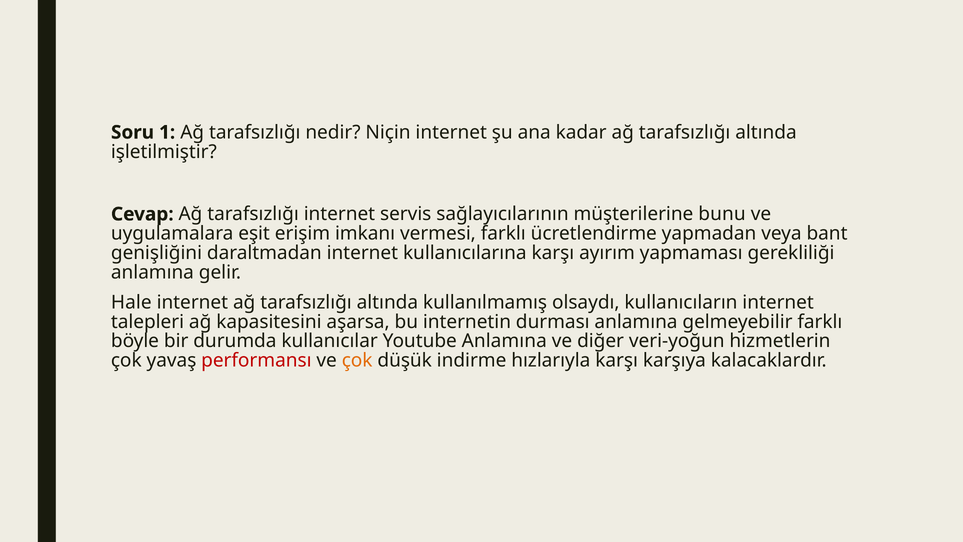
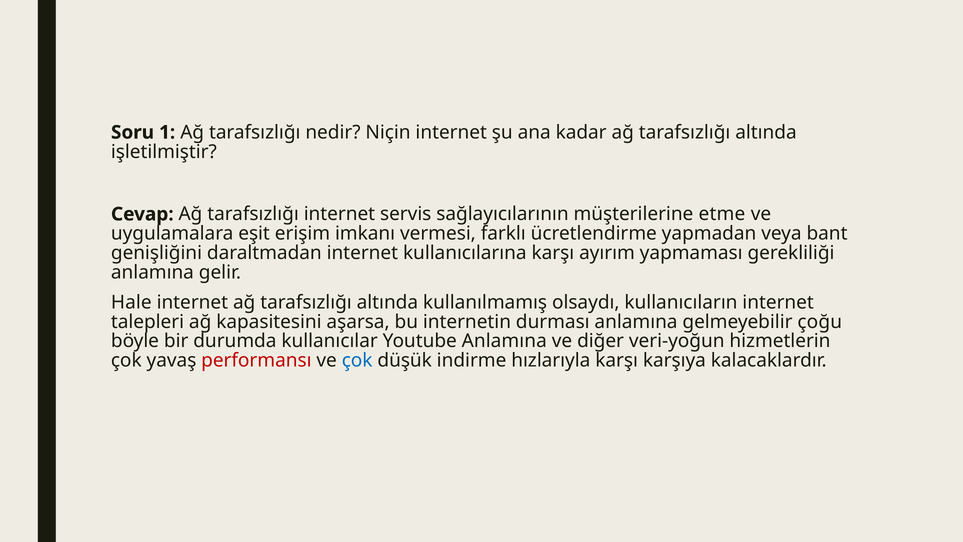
bunu: bunu -> etme (722, 214)
gelmeyebilir farklı: farklı -> çoğu (820, 322)
çok colour: orange -> blue (357, 360)
